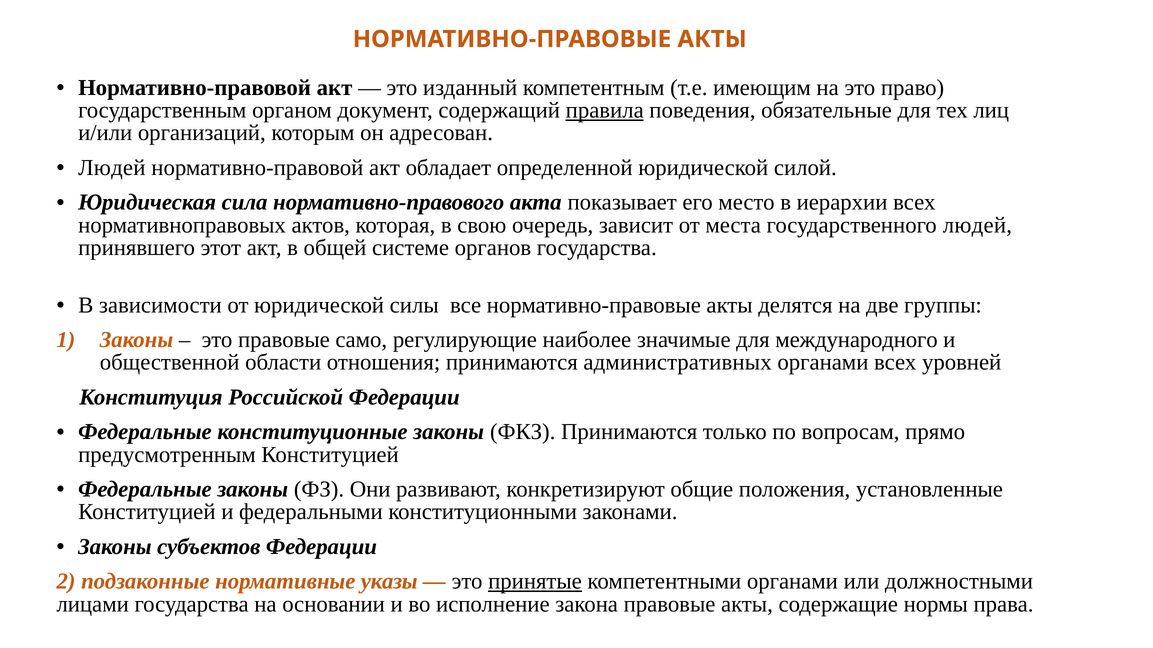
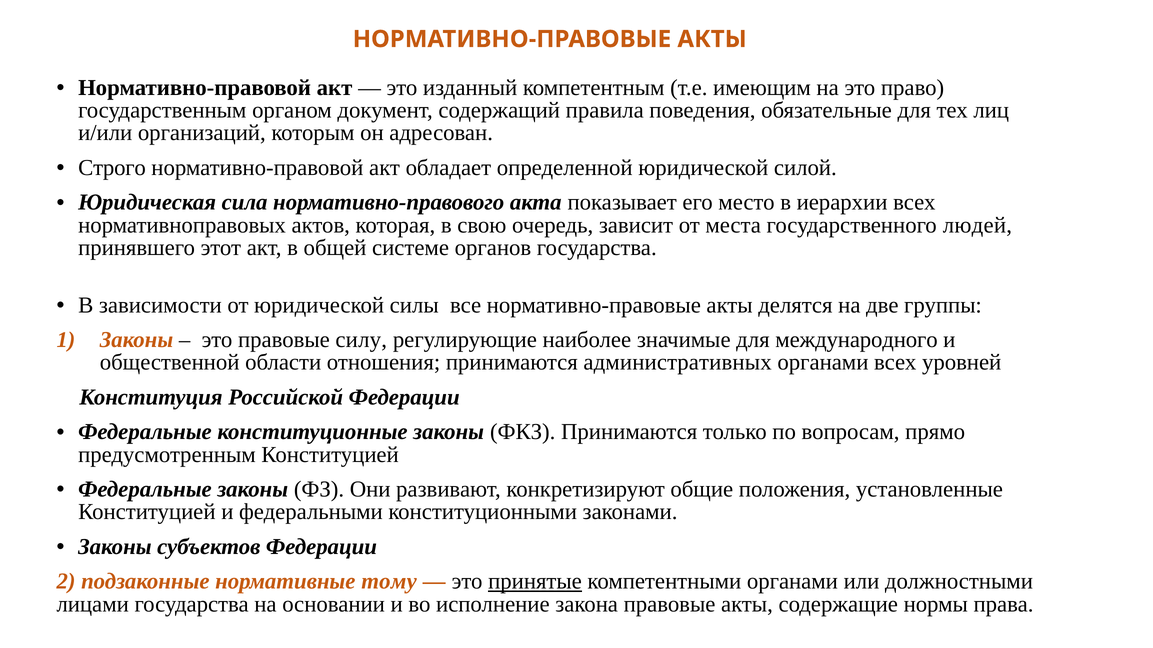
правила underline: present -> none (605, 110)
Людей: Людей -> Строго (112, 168)
само: само -> силу (361, 340)
указы: указы -> тому (389, 582)
